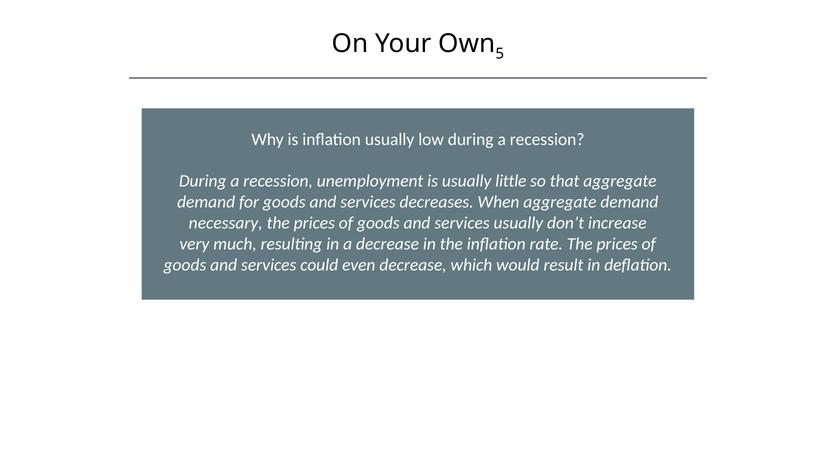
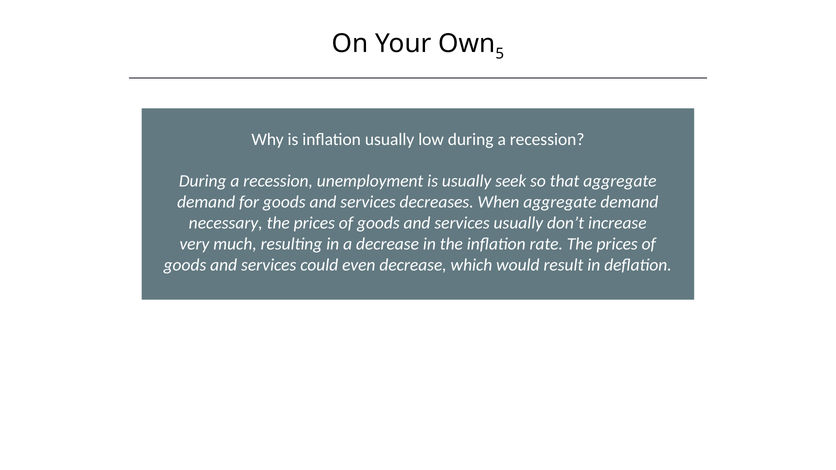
little: little -> seek (511, 181)
